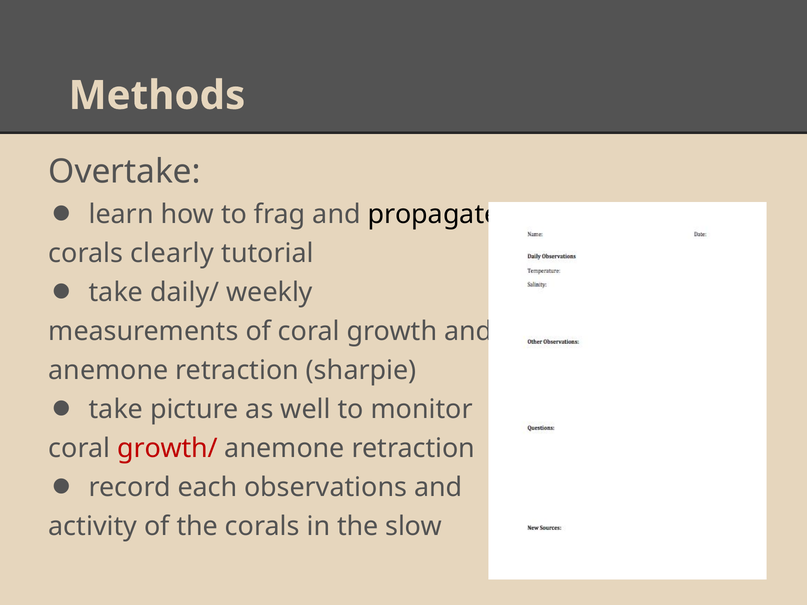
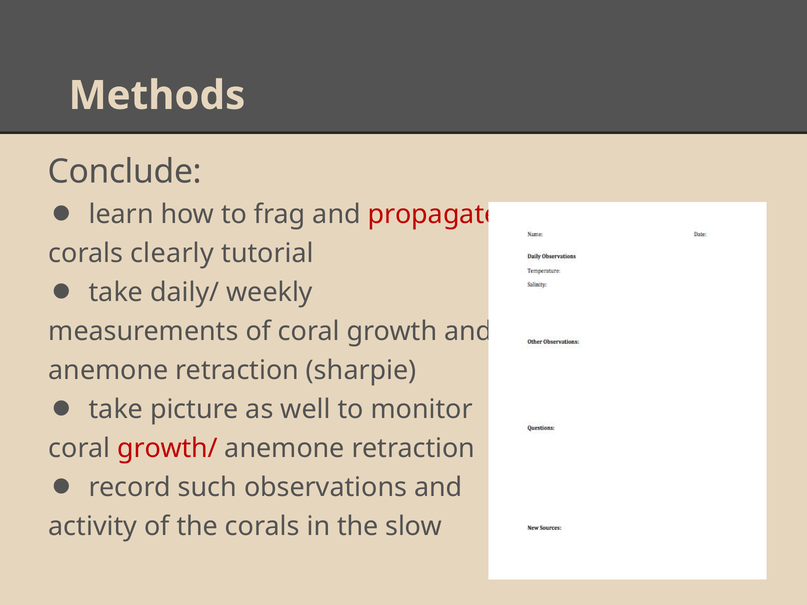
Overtake: Overtake -> Conclude (125, 172)
propagate colour: black -> red (434, 214)
each: each -> such (207, 488)
